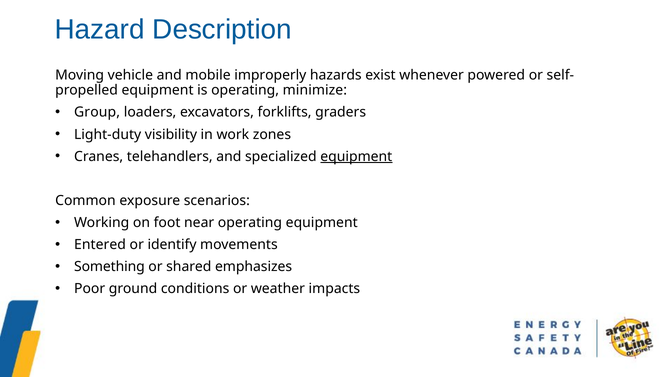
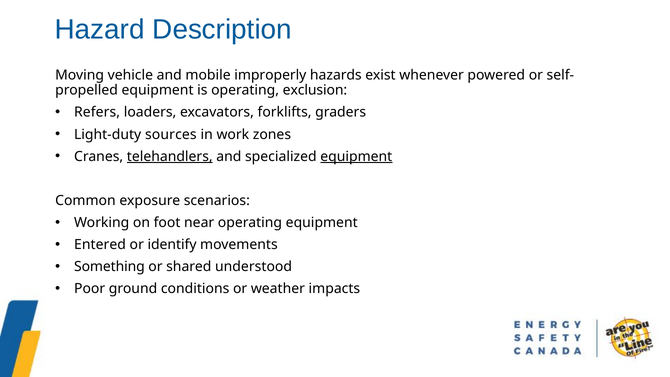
minimize: minimize -> exclusion (315, 90)
Group: Group -> Refers (97, 112)
visibility: visibility -> sources (171, 134)
telehandlers underline: none -> present (170, 156)
emphasizes: emphasizes -> understood (254, 267)
